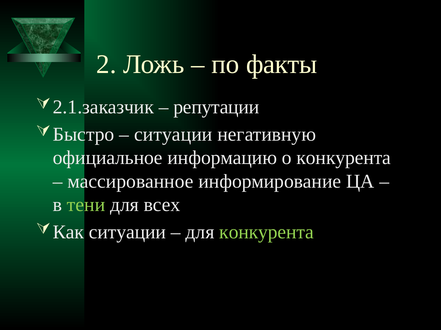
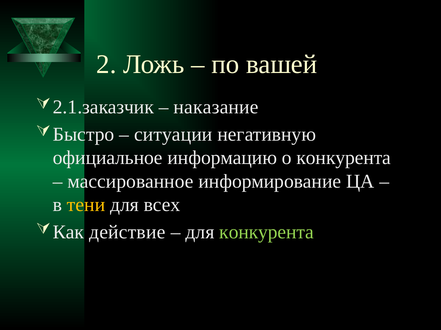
факты: факты -> вашей (282, 64)
репутации: репутации -> наказание (216, 107)
тени colour: light green -> yellow (86, 205)
ситуации: ситуации -> действие (127, 233)
